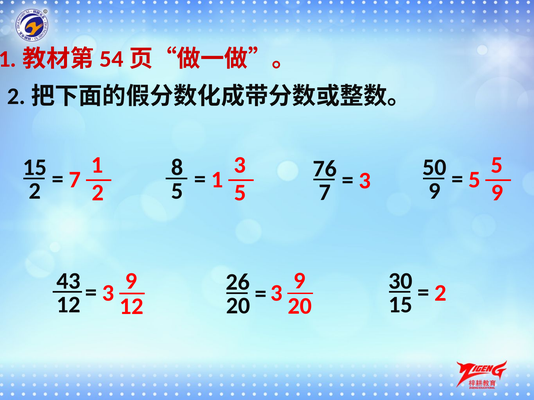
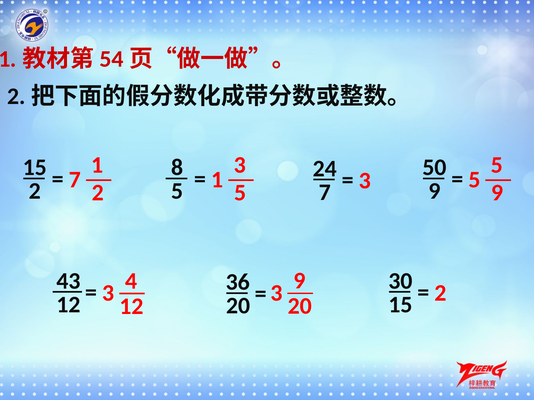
76: 76 -> 24 (325, 169)
9: 9 -> 4 (131, 281)
26: 26 -> 36 (238, 282)
